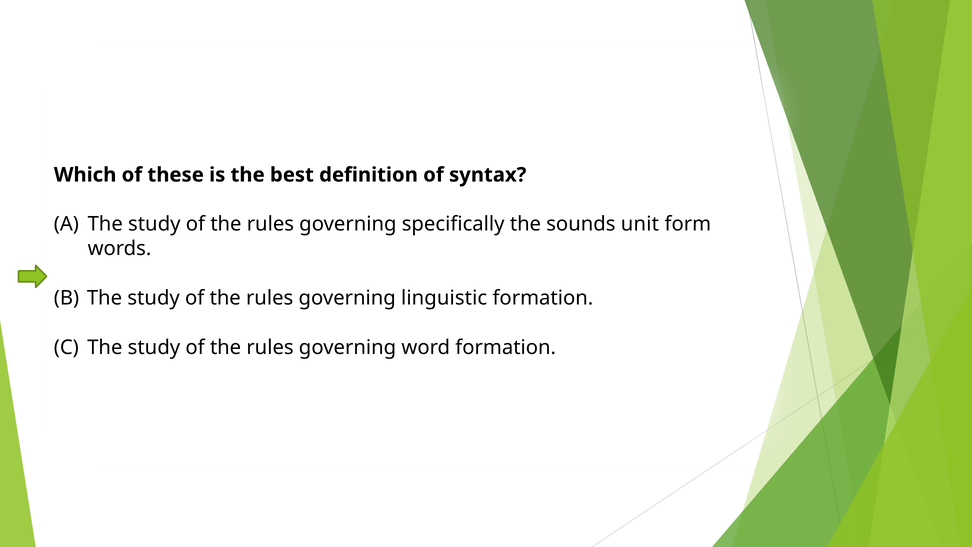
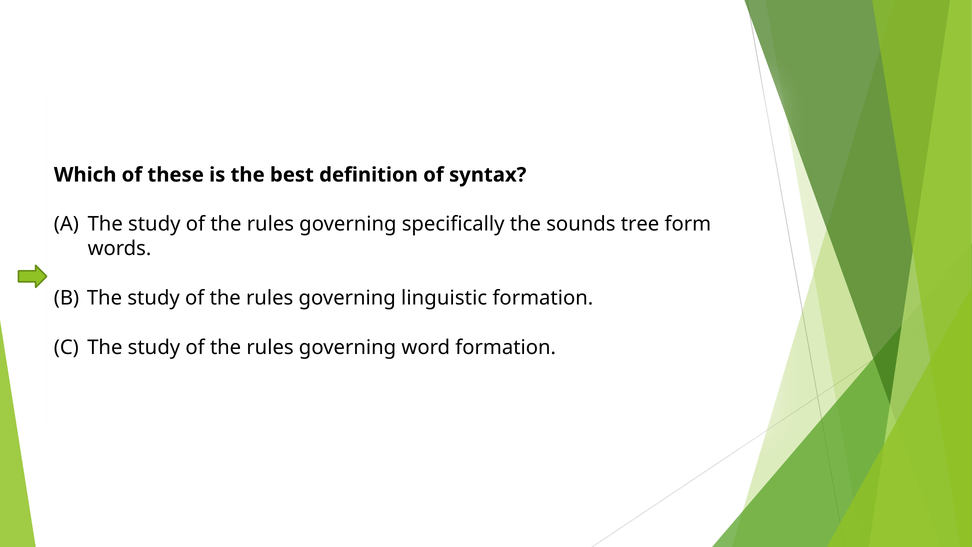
unit: unit -> tree (640, 224)
